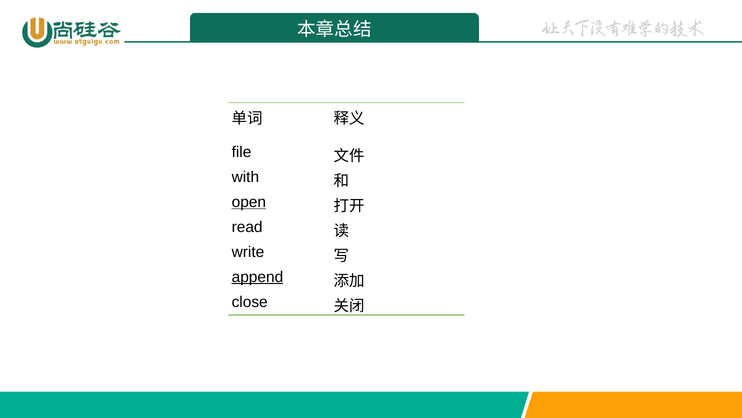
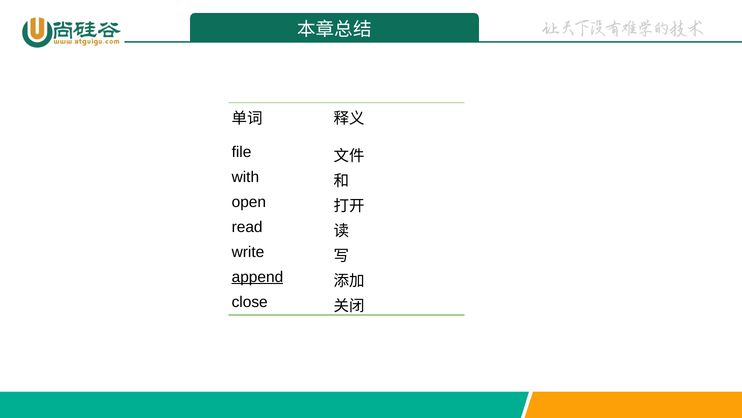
open underline: present -> none (249, 202)
